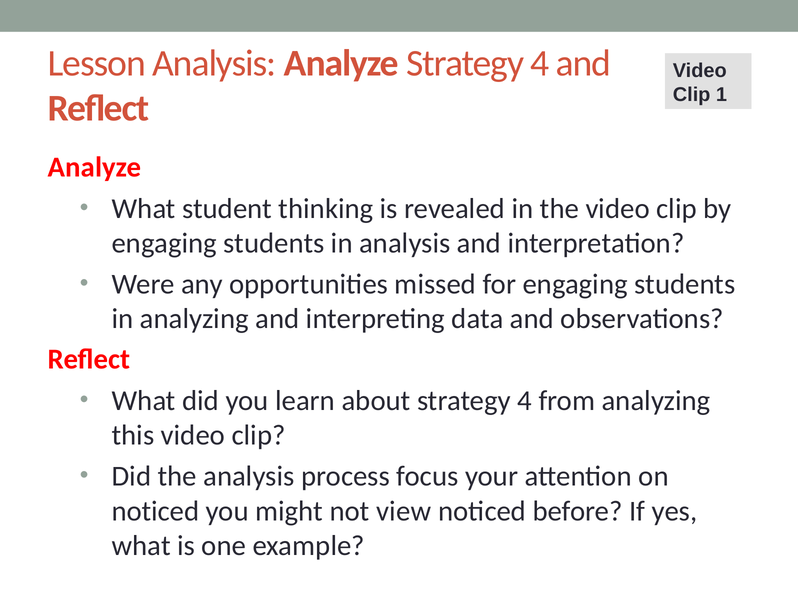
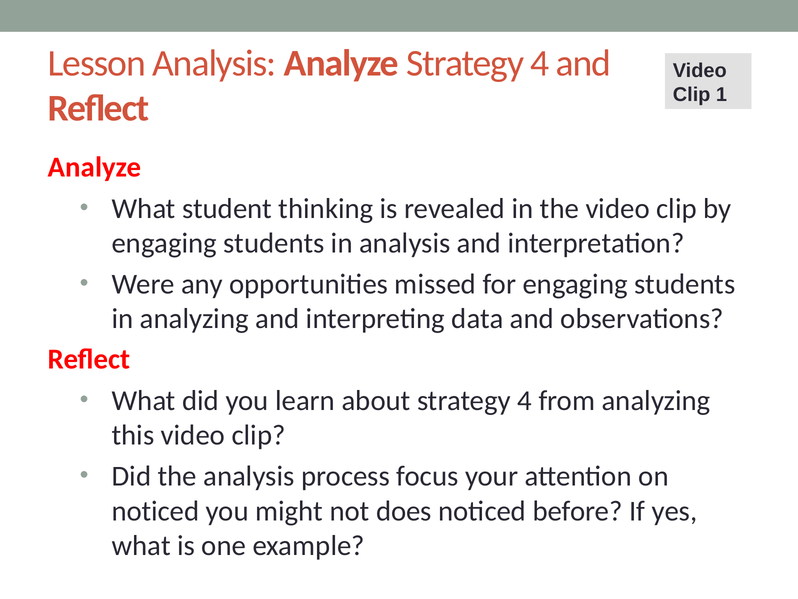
view: view -> does (404, 511)
